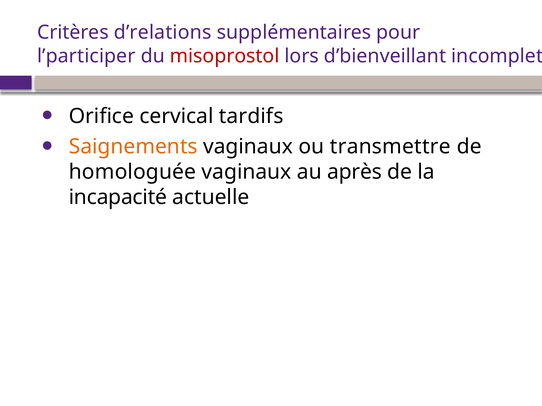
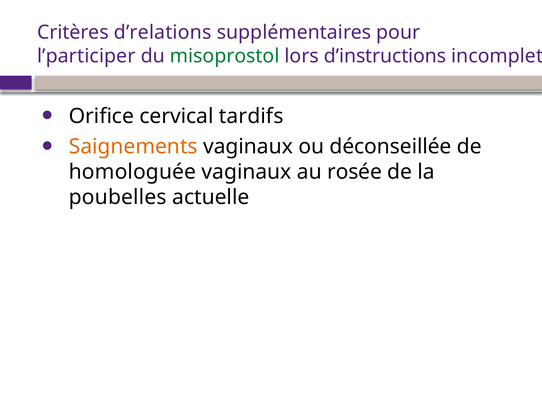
misoprostol colour: red -> green (225, 56)
d’bienveillant: d’bienveillant -> d’instructions (385, 56)
transmettre: transmettre -> déconseillée (391, 147)
après: après -> rosée (355, 172)
incapacité: incapacité -> poubelles (118, 197)
